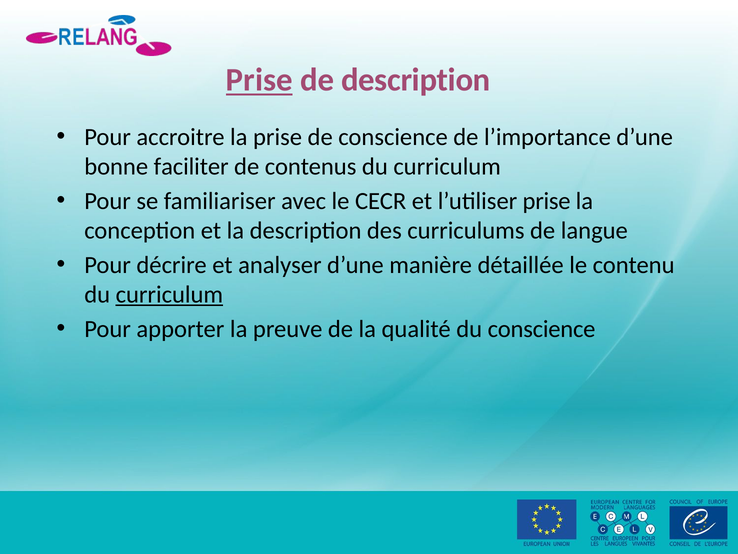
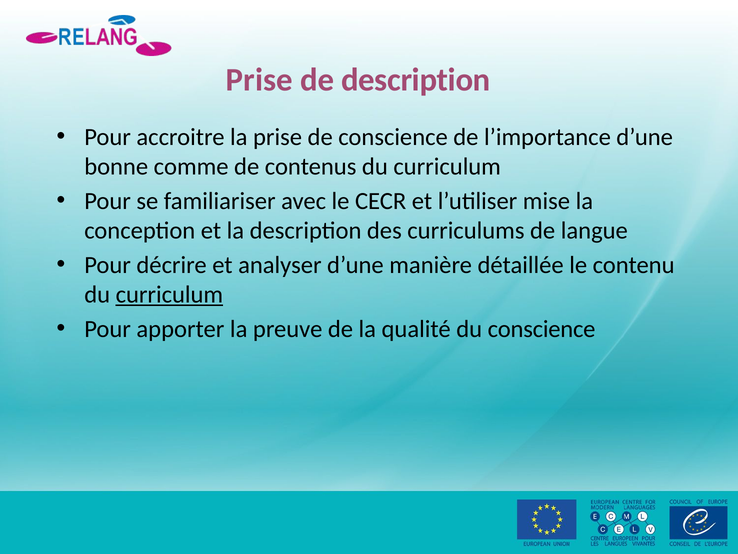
Prise underline: present -> none (259, 80)
faciliter: faciliter -> comme (191, 167)
l’utiliser prise: prise -> mise (546, 201)
